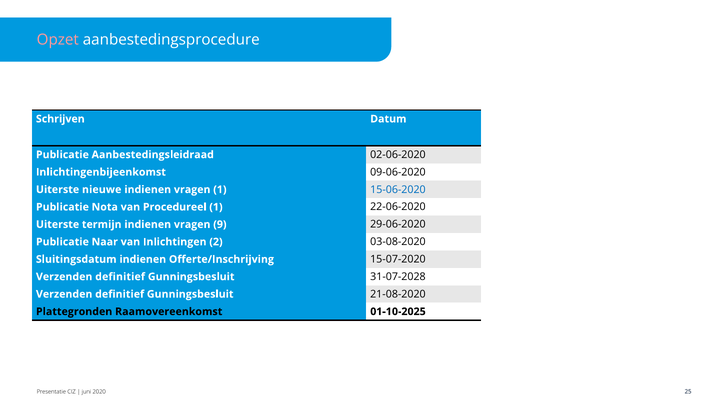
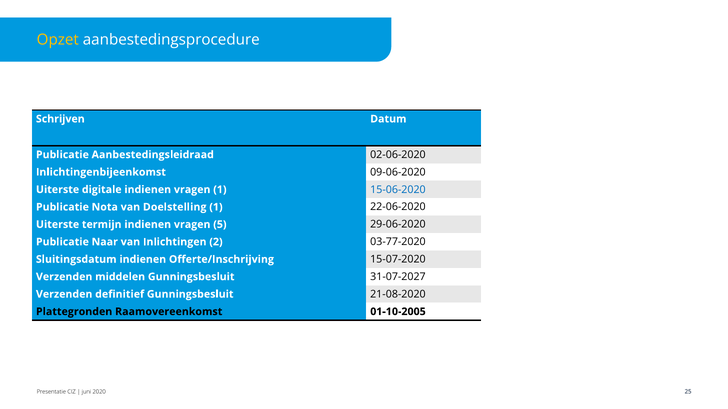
Opzet colour: pink -> yellow (58, 40)
nieuwe: nieuwe -> digitale (102, 190)
Procedureel: Procedureel -> Doelstelling (175, 207)
9: 9 -> 5 (220, 225)
03-08-2020: 03-08-2020 -> 03-77-2020 (398, 242)
definitief: definitief -> middelen (120, 277)
31-07-2028: 31-07-2028 -> 31-07-2027 (398, 277)
01-10-2025: 01-10-2025 -> 01-10-2005 (398, 312)
